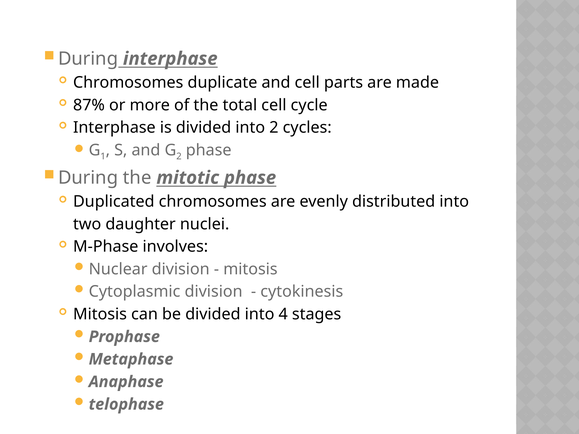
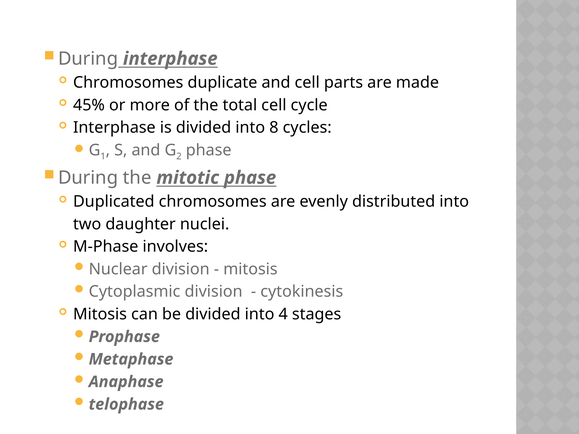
87%: 87% -> 45% (89, 105)
into 2: 2 -> 8 (274, 128)
